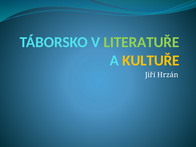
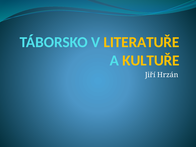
LITERATUŘE colour: light green -> yellow (141, 42)
